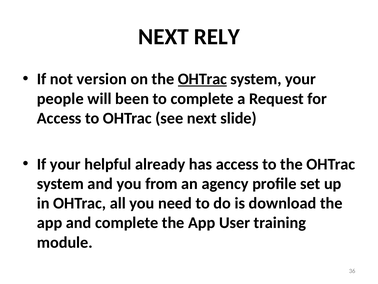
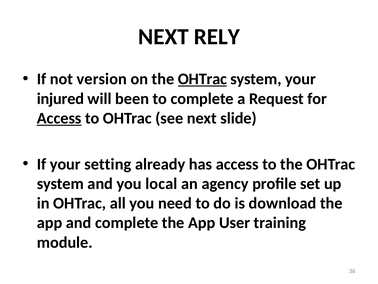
people: people -> injured (60, 98)
Access underline: none -> present (59, 118)
helpful: helpful -> setting (108, 164)
from: from -> local (161, 183)
